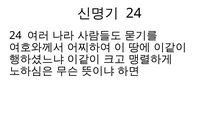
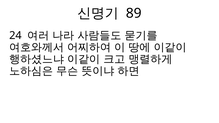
24: 24 -> 89 (134, 13)
